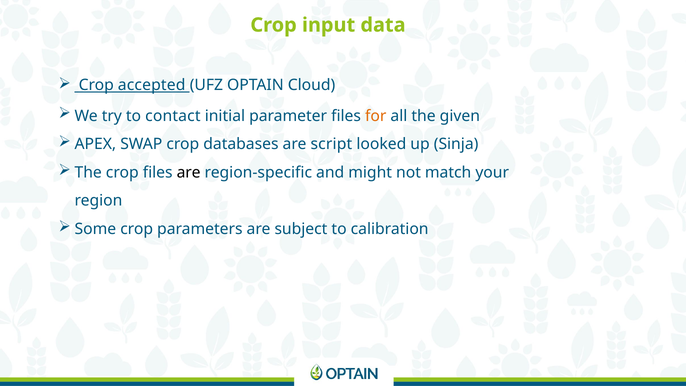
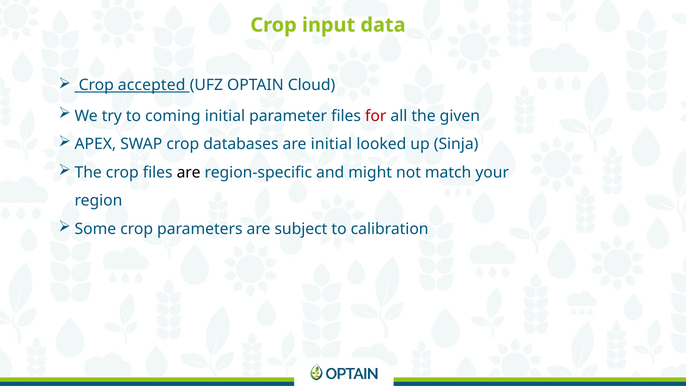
contact: contact -> coming (173, 116)
for colour: orange -> red (376, 116)
are script: script -> initial (331, 144)
